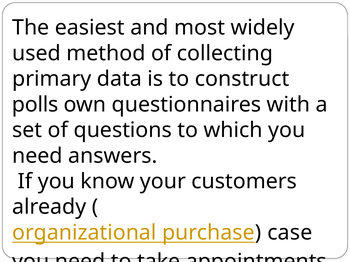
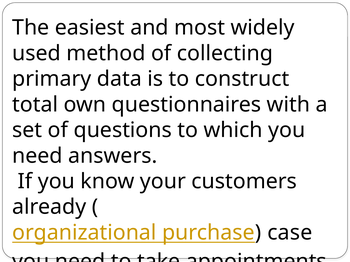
polls: polls -> total (35, 105)
